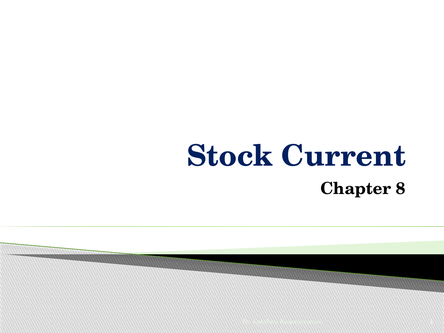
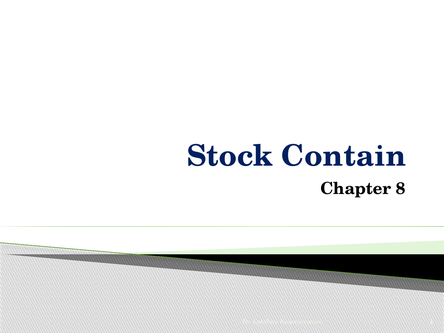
Current: Current -> Contain (344, 156)
